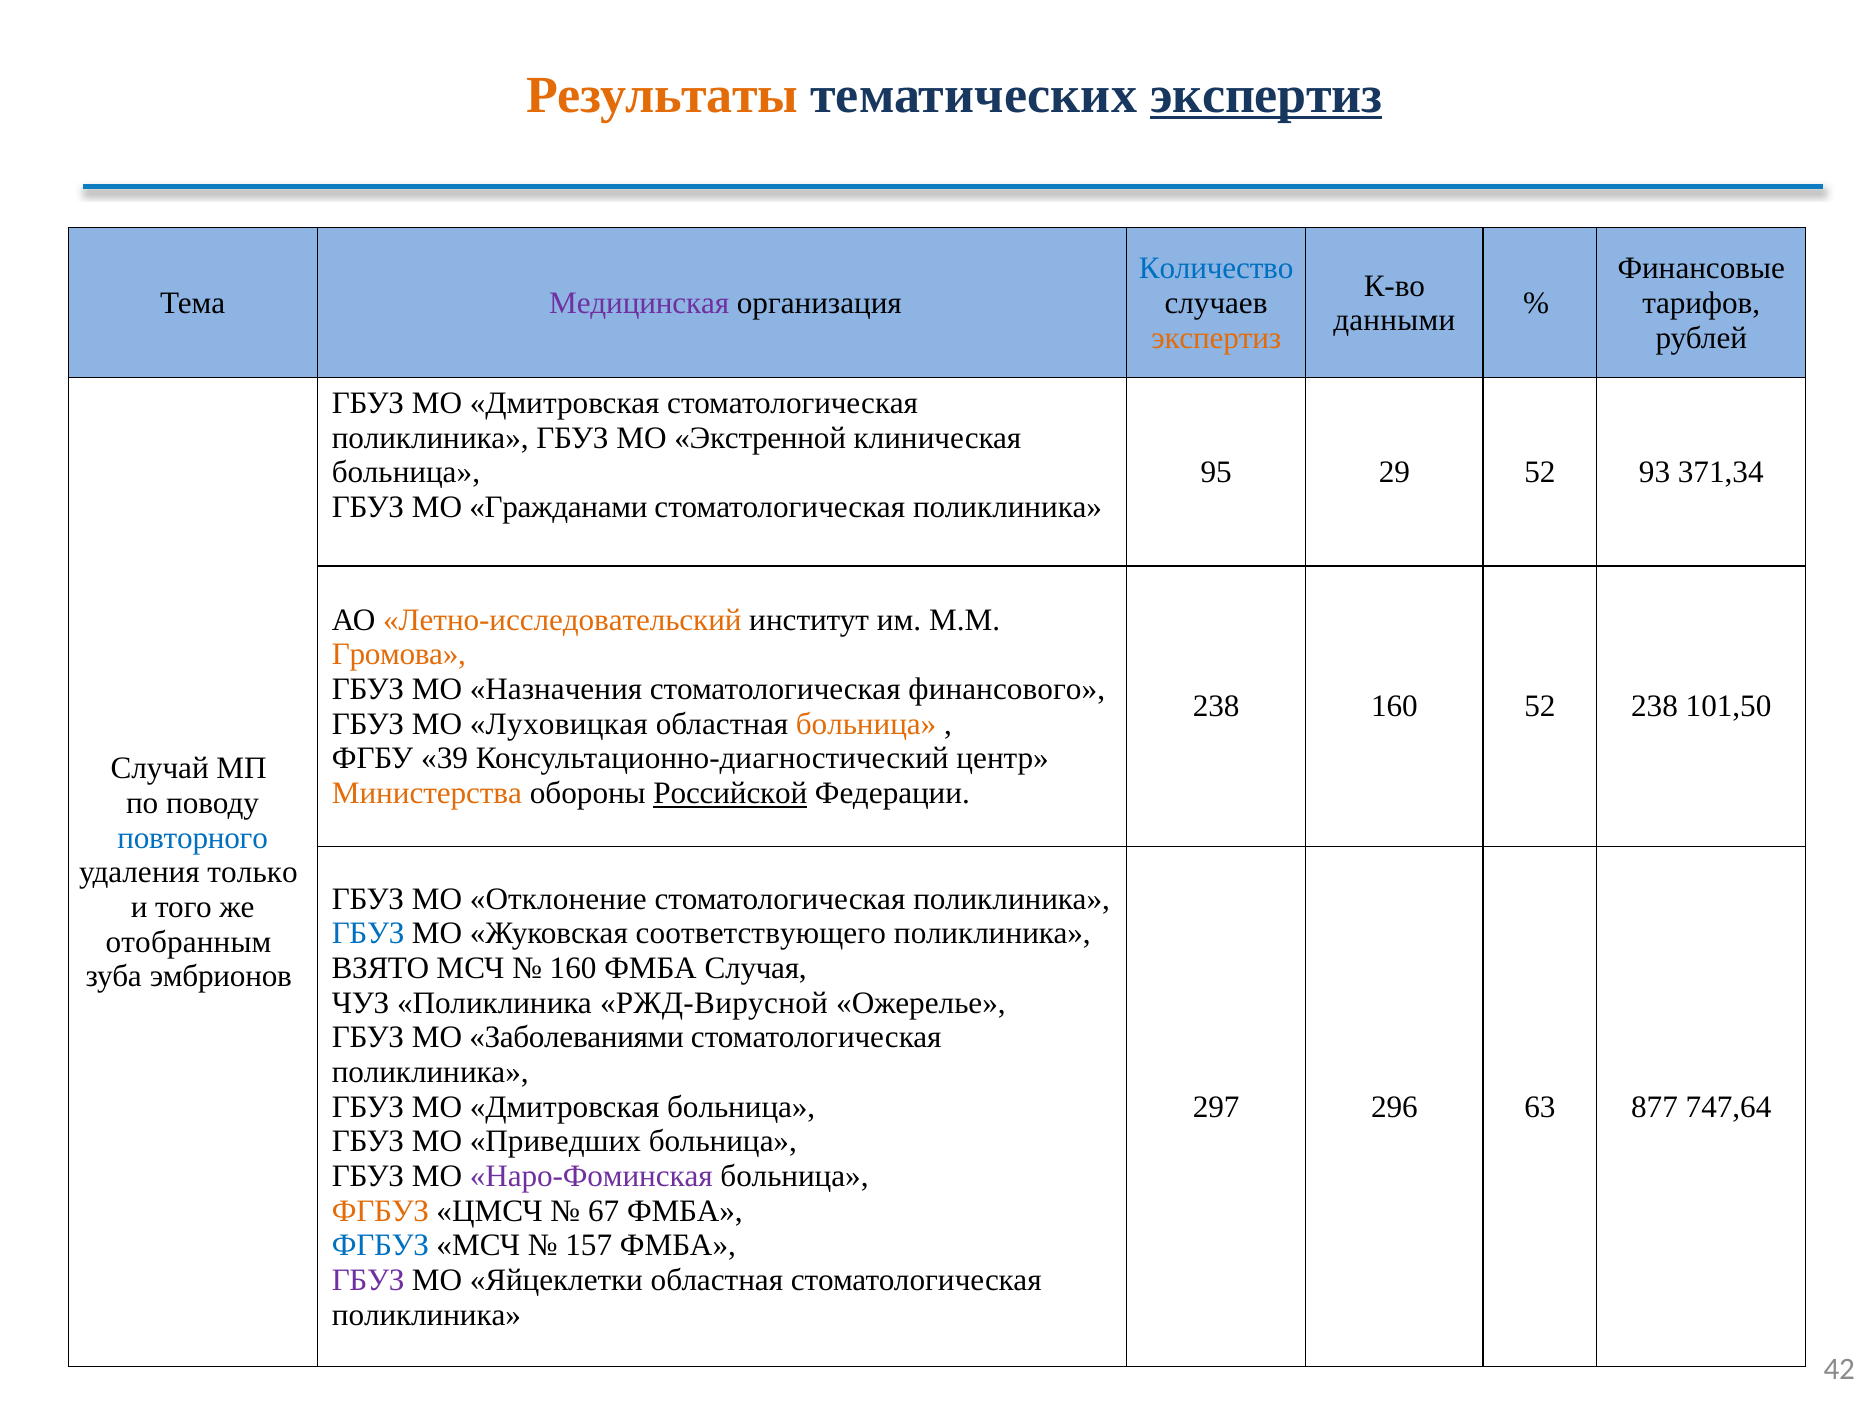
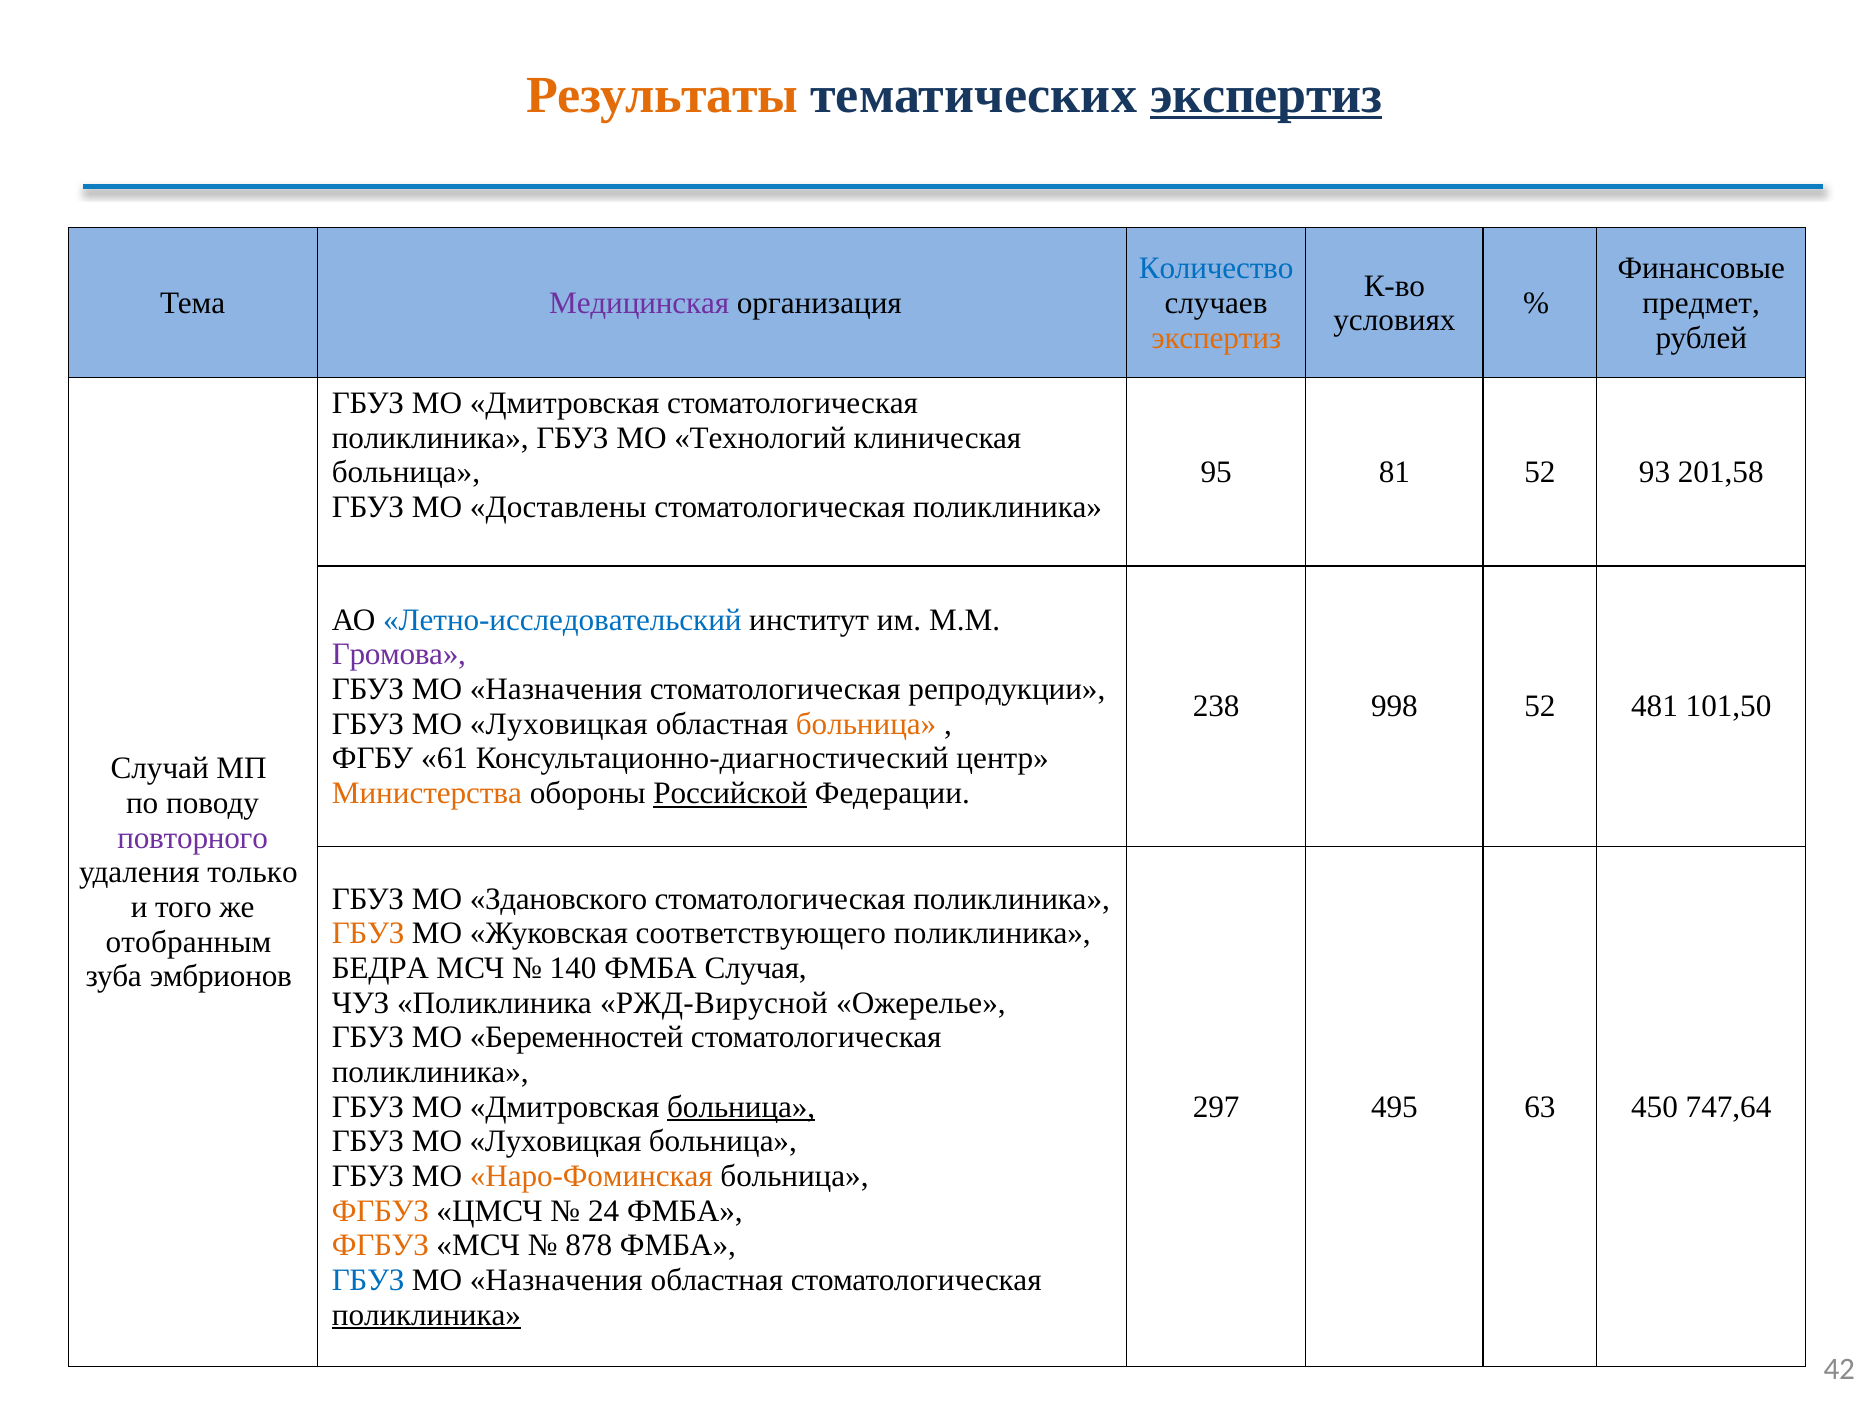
тарифов: тарифов -> предмет (1701, 303)
данными: данными -> условиях (1394, 321)
Экстренной: Экстренной -> Технологий (760, 438)
29: 29 -> 81 (1394, 473)
371,34: 371,34 -> 201,58 (1721, 473)
Гражданами: Гражданами -> Доставлены (558, 507)
Летно-исследовательский colour: orange -> blue (562, 620)
Громова colour: orange -> purple (399, 655)
финансового: финансового -> репродукции (1007, 689)
238 160: 160 -> 998 (1394, 707)
52 238: 238 -> 481 (1655, 707)
39: 39 -> 61 (445, 759)
повторного colour: blue -> purple (193, 838)
Отклонение: Отклонение -> Здановского (559, 899)
ГБУЗ colour: blue -> orange (368, 934)
ВЗЯТО: ВЗЯТО -> БЕДРА (380, 968)
160: 160 -> 140 (573, 968)
Заболеваниями: Заболеваниями -> Беременностей (577, 1038)
больница underline: none -> present (741, 1107)
296: 296 -> 495 (1394, 1107)
877: 877 -> 450 (1655, 1107)
Приведших: Приведших -> Луховицкая (556, 1142)
Наро-Фоминская colour: purple -> orange (591, 1177)
67: 67 -> 24 (604, 1211)
ФГБУЗ colour: blue -> orange (380, 1246)
157: 157 -> 878 (589, 1246)
ГБУЗ colour: purple -> blue (368, 1281)
Яйцеклетки: Яйцеклетки -> Назначения (556, 1281)
поликлиника underline: none -> present (426, 1315)
